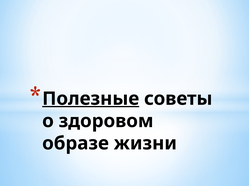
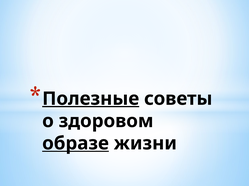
образе underline: none -> present (76, 144)
